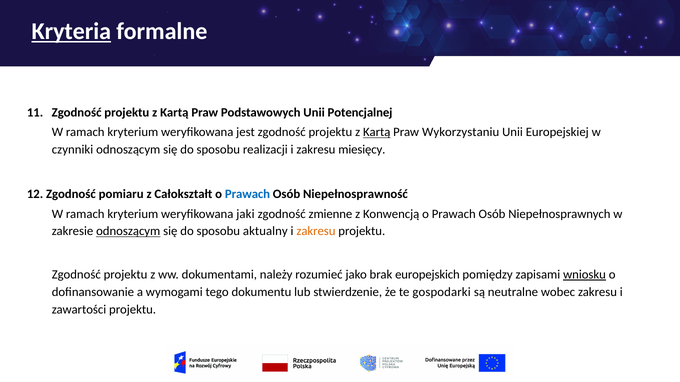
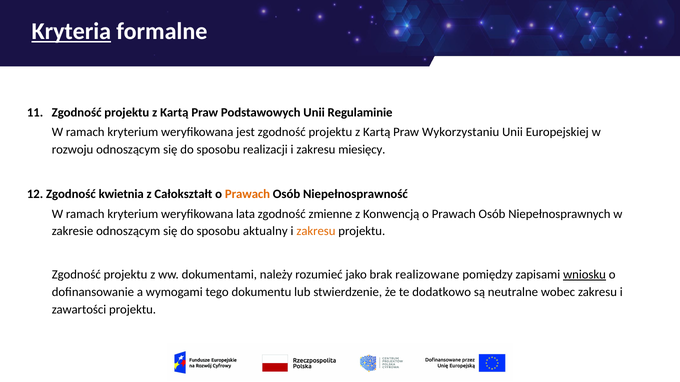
Potencjalnej: Potencjalnej -> Regulaminie (360, 113)
Kartą underline: present -> none (377, 132)
czynniki: czynniki -> rozwoju (73, 150)
pomiaru: pomiaru -> kwietnia (121, 194)
Prawach colour: blue -> orange (247, 194)
jaki: jaki -> lata (246, 214)
odnoszącym underline: present -> none (128, 232)
europejskich: europejskich -> realizowane (427, 275)
gospodarki: gospodarki -> dodatkowo (442, 292)
